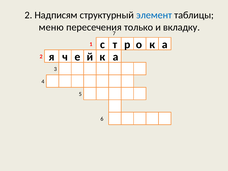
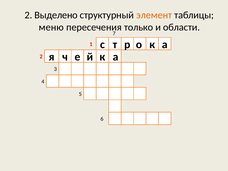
Надписям: Надписям -> Выделено (56, 15)
элемент colour: blue -> orange (154, 15)
вкладку: вкладку -> области (182, 27)
